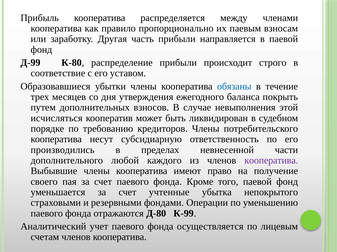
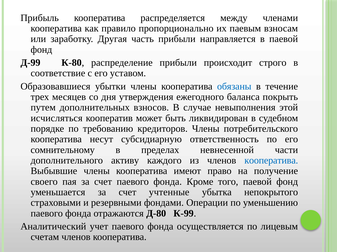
производились: производились -> сомнительному (63, 150)
любой: любой -> активу (125, 161)
кооператива colour: purple -> blue (271, 161)
